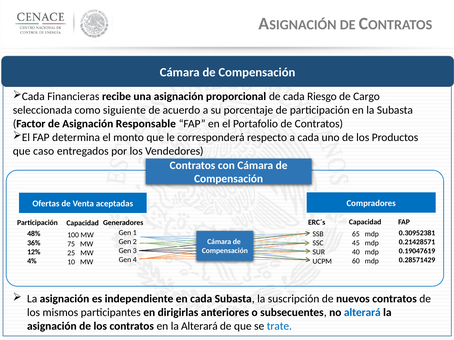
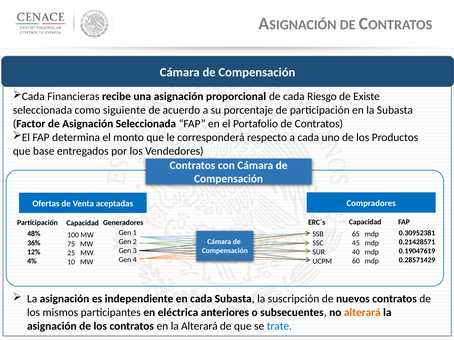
Cargo: Cargo -> Existe (367, 97)
Asignación Responsable: Responsable -> Seleccionada (146, 124)
caso: caso -> base (44, 151)
dirigirlas: dirigirlas -> eléctrica (178, 313)
alterará colour: blue -> orange (362, 313)
